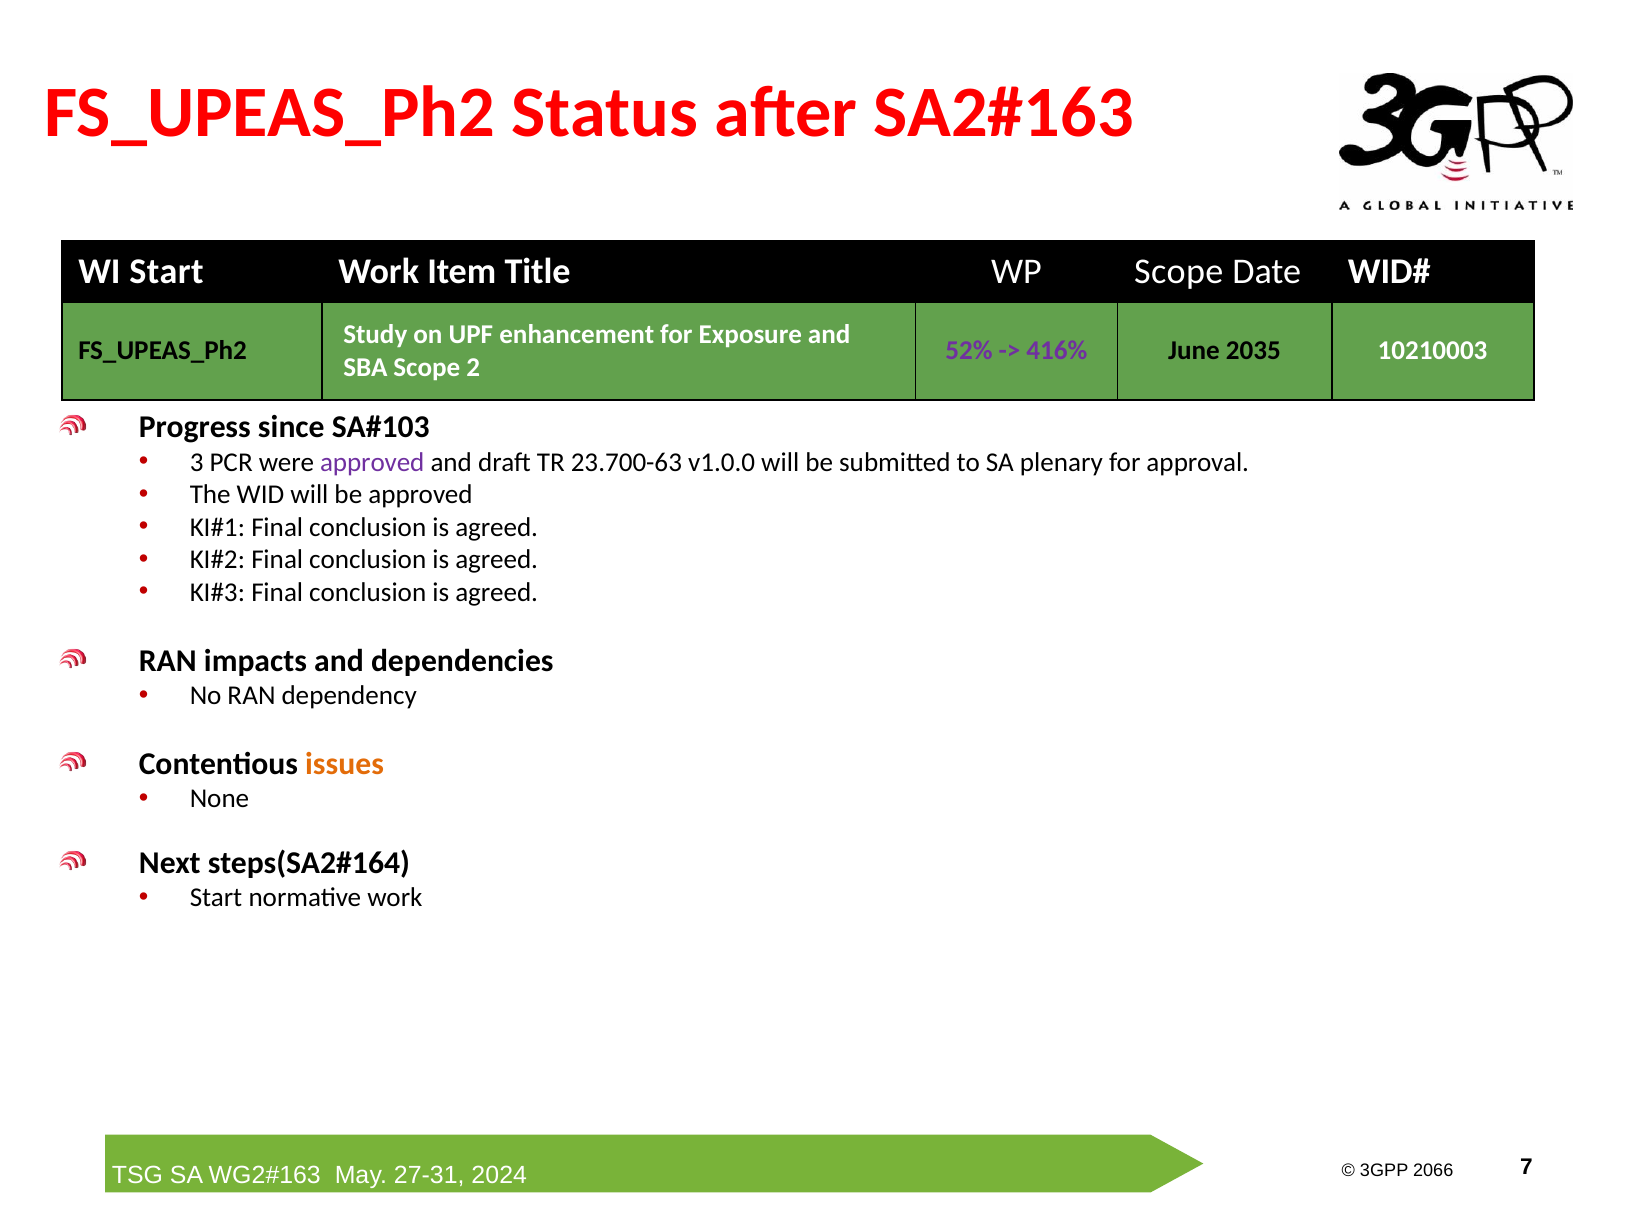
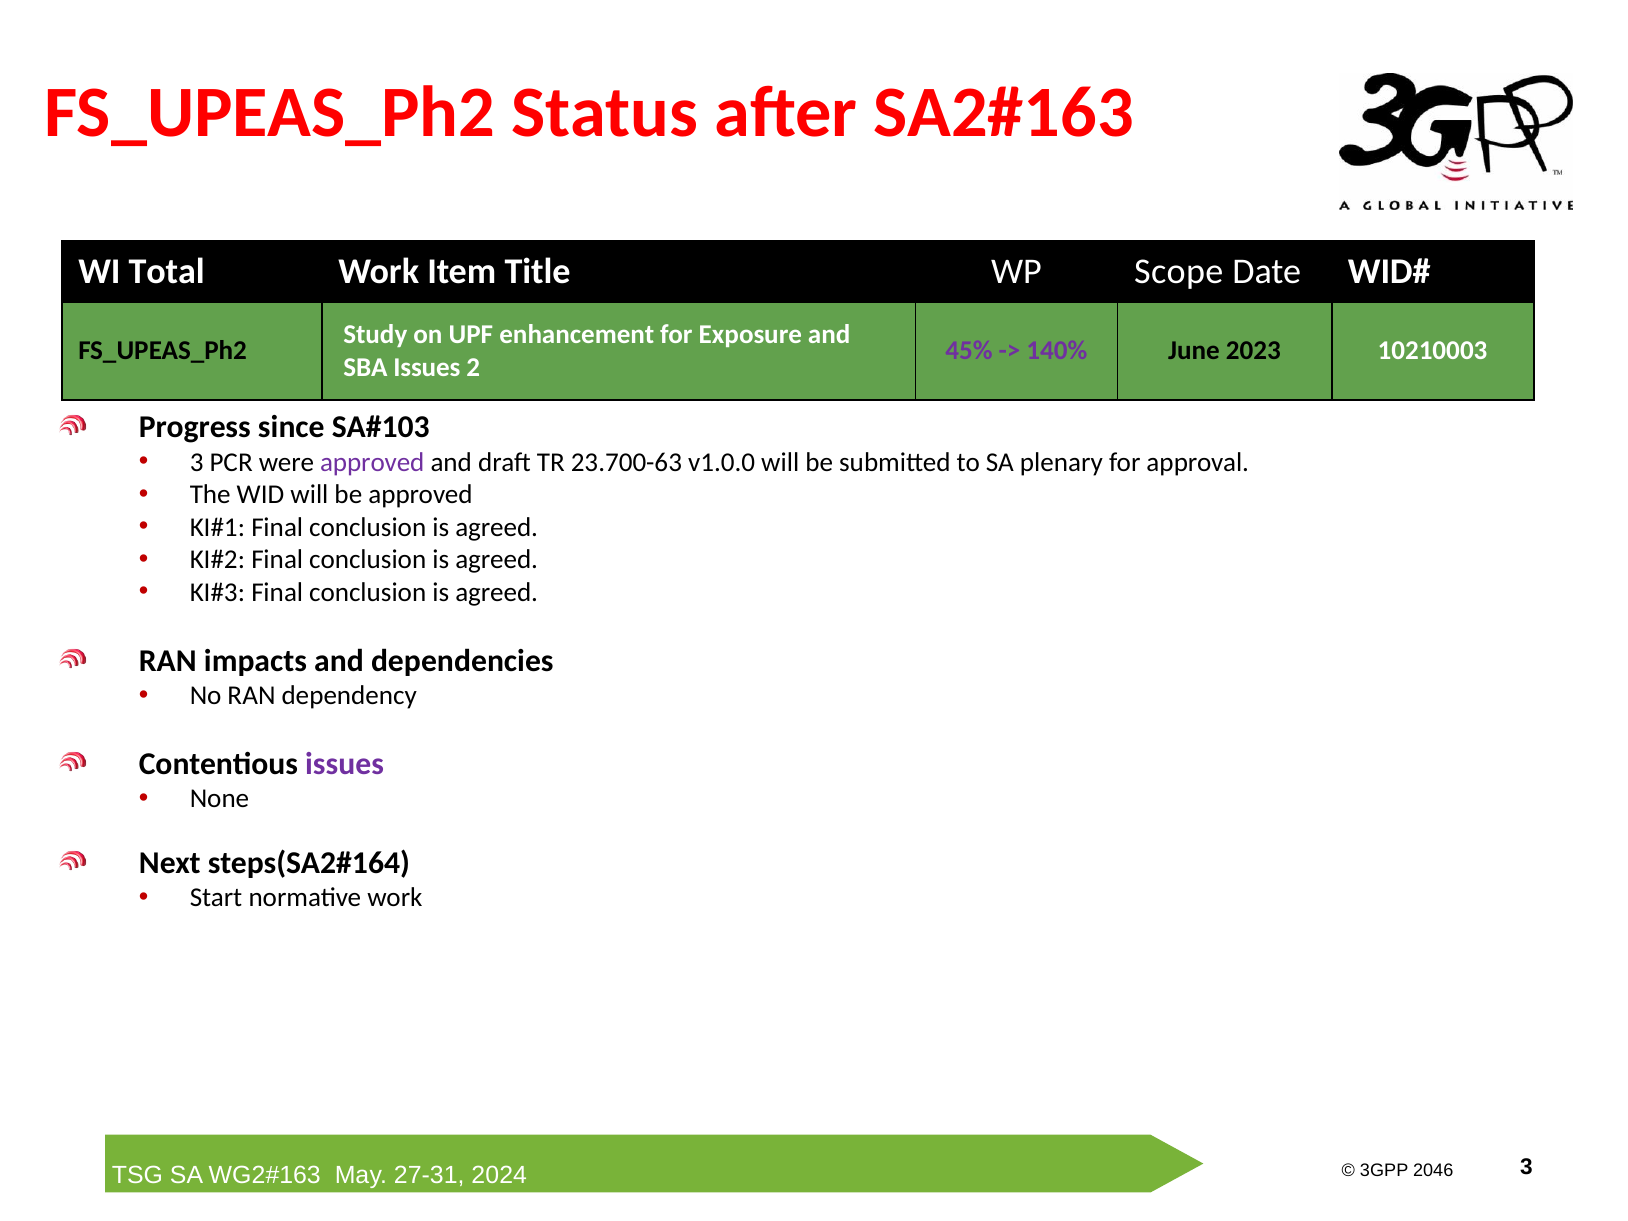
WI Start: Start -> Total (167, 272)
52%: 52% -> 45% (969, 351)
416%: 416% -> 140% (1057, 351)
2035: 2035 -> 2023 (1253, 351)
SBA Scope: Scope -> Issues (427, 368)
issues colour: orange -> purple (345, 764)
2066: 2066 -> 2046 (1433, 1171)
2024 7: 7 -> 3 (1526, 1167)
